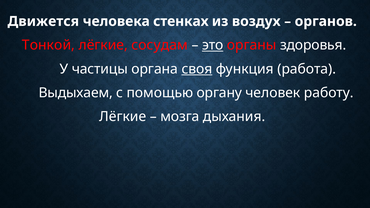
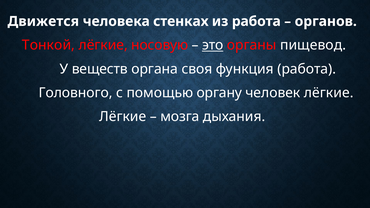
из воздух: воздух -> работа (256, 21)
сосудам: сосудам -> носовую (160, 45)
здоровья: здоровья -> пищевод (313, 45)
частицы: частицы -> веществ (100, 69)
своя underline: present -> none (197, 69)
Выдыхаем: Выдыхаем -> Головного (76, 93)
человек работу: работу -> лёгкие (329, 93)
